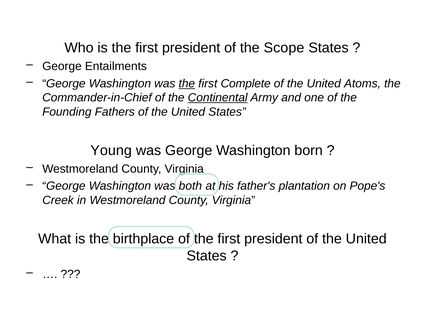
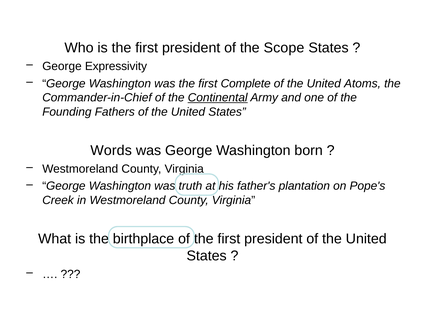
Entailments: Entailments -> Expressivity (116, 66)
the underline: present -> none (187, 83)
Young: Young -> Words (111, 150)
both: both -> truth (190, 186)
